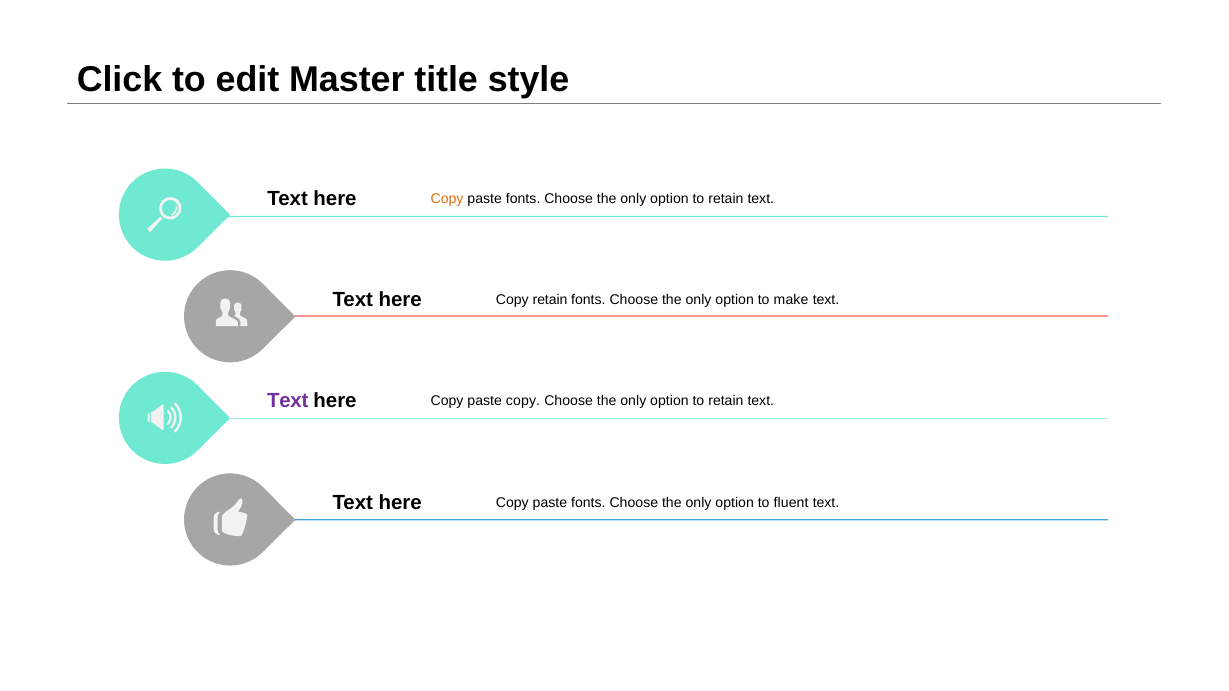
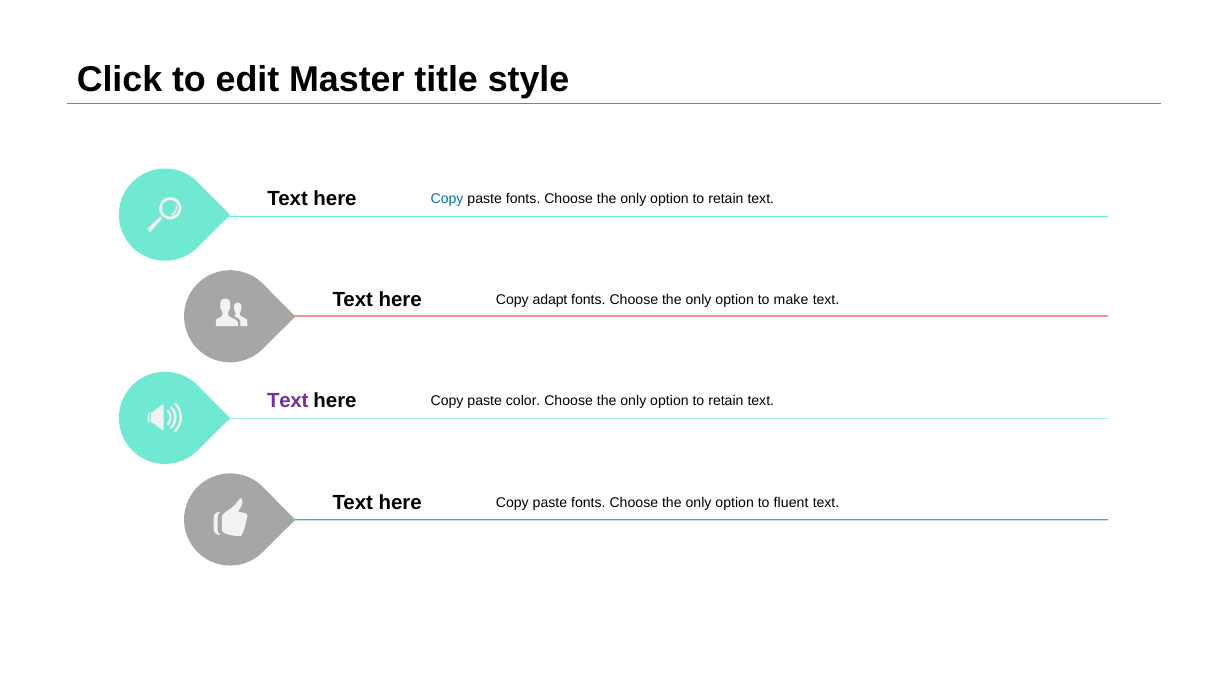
Copy colour: orange -> blue (447, 199)
Copy retain: retain -> adapt (550, 300)
paste copy: copy -> color (523, 401)
